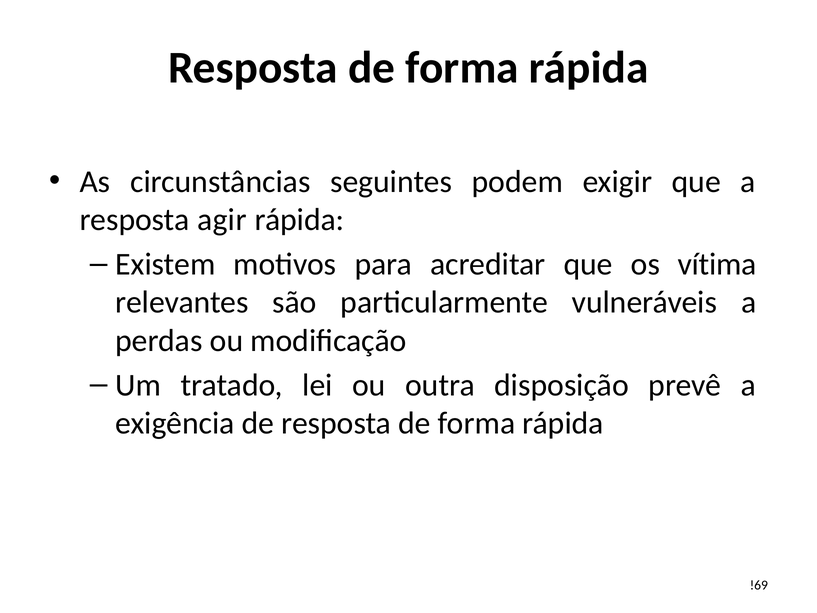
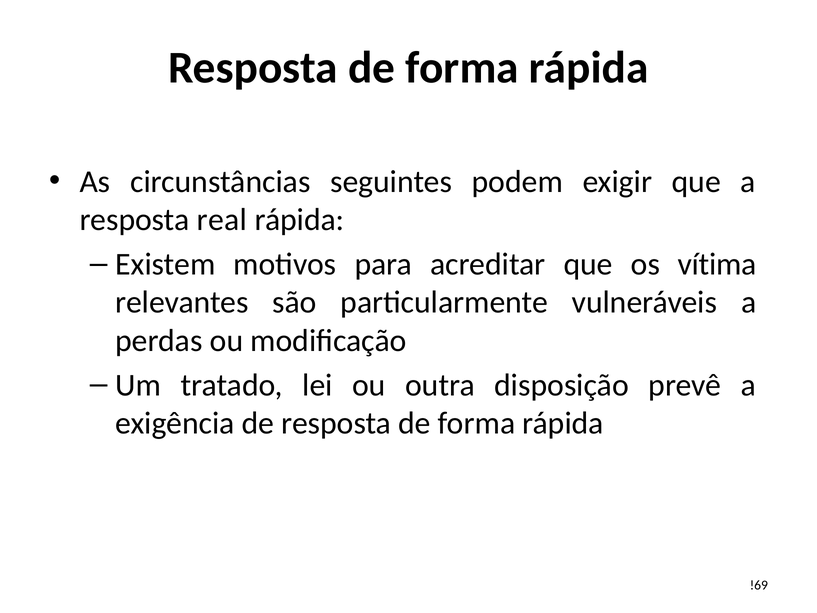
agir: agir -> real (222, 220)
